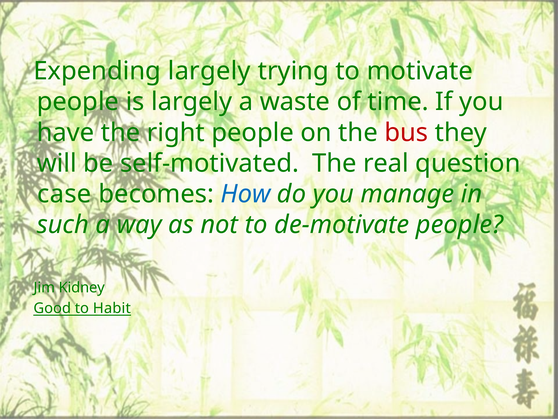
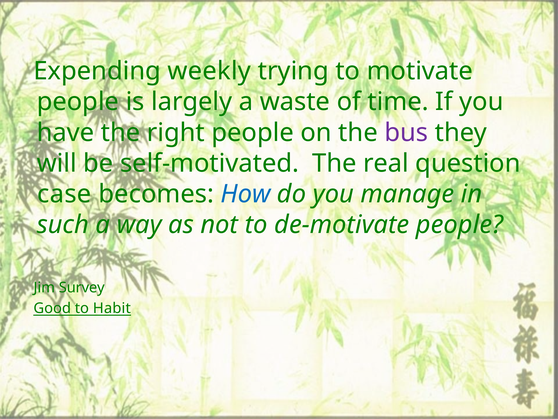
Expending largely: largely -> weekly (209, 71)
bus colour: red -> purple (406, 132)
Kidney: Kidney -> Survey (82, 287)
